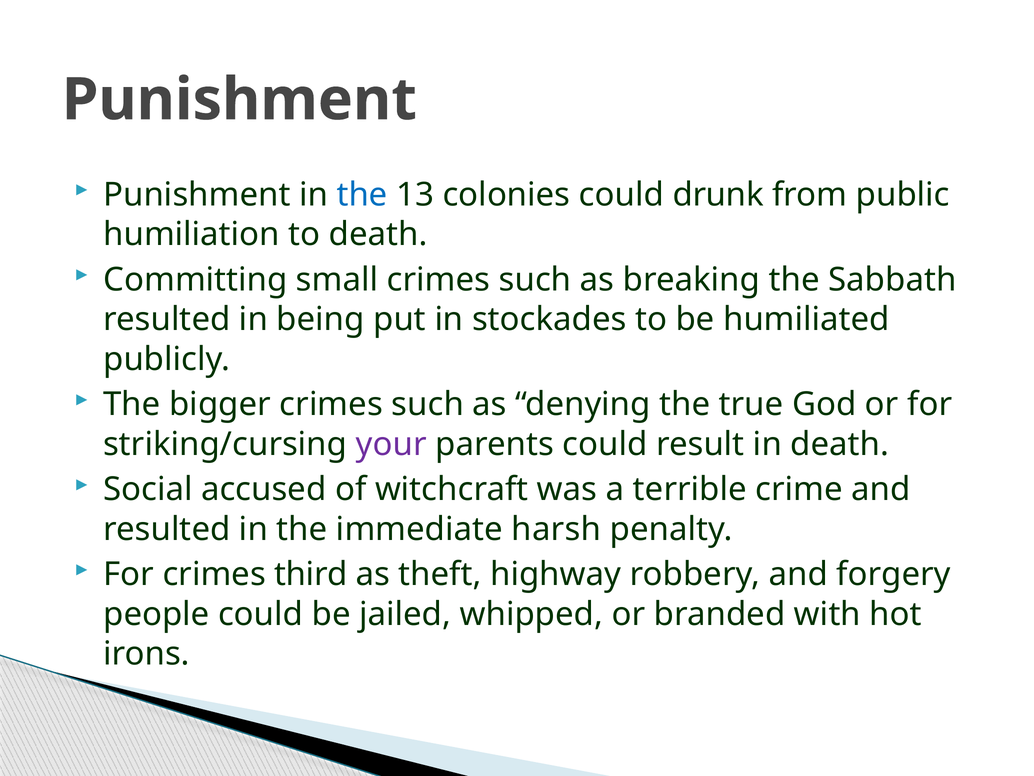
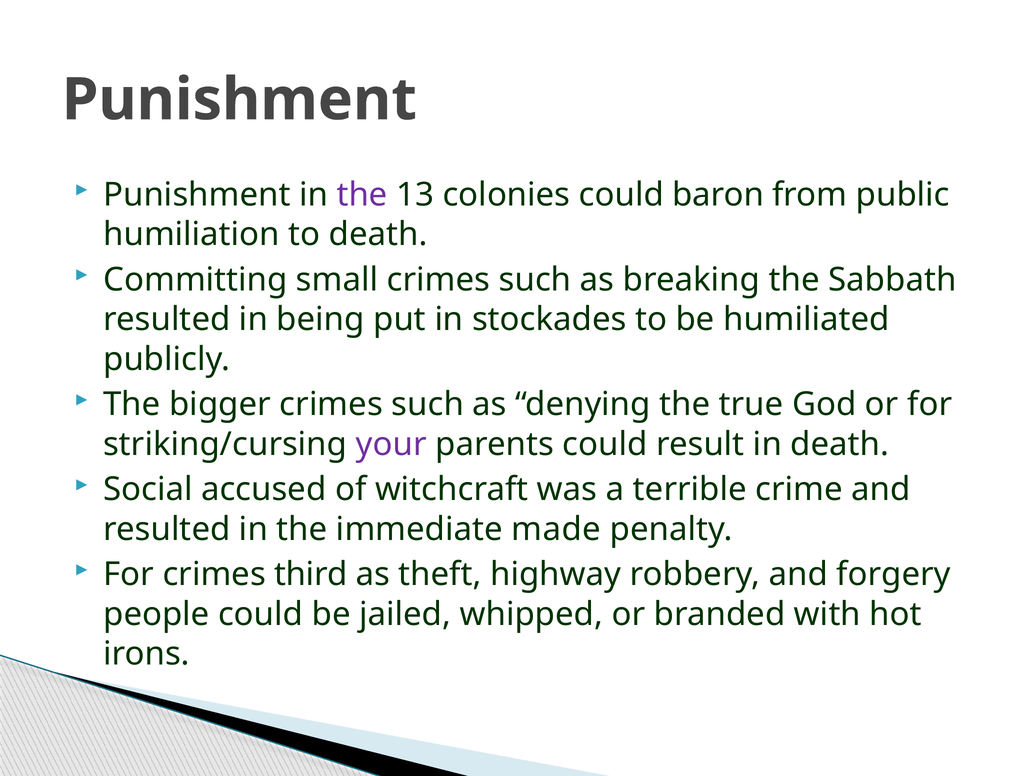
the colour: blue -> purple (362, 195)
drunk: drunk -> baron (718, 195)
harsh: harsh -> made (556, 529)
